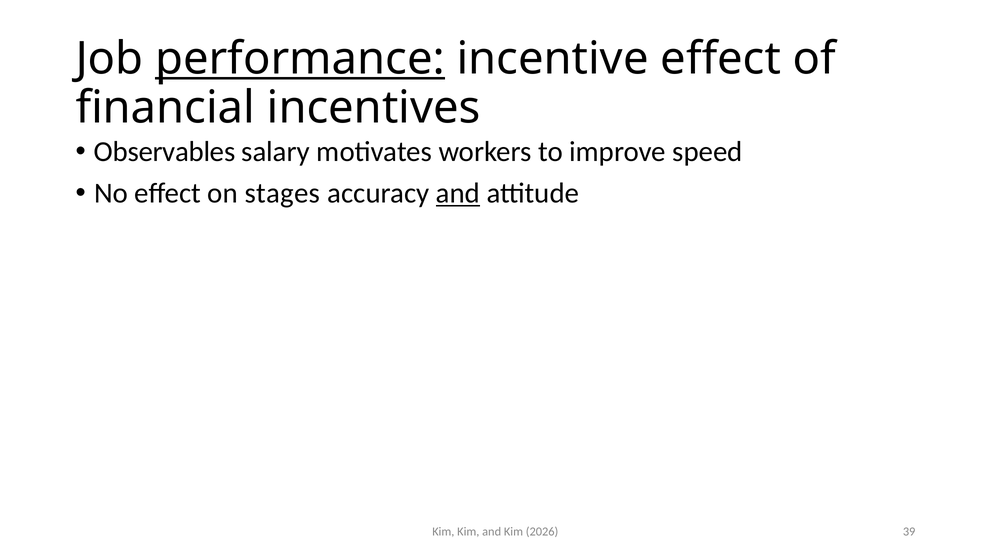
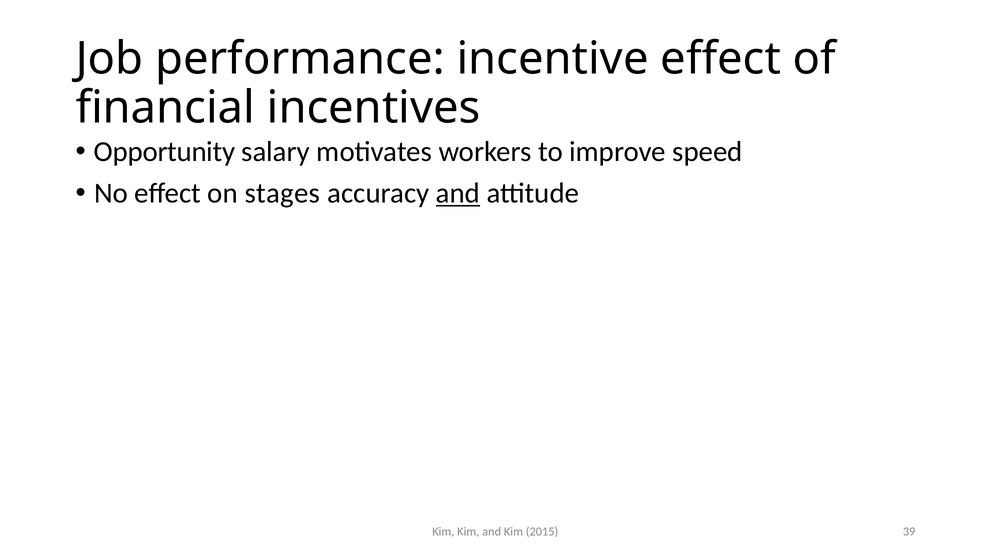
performance underline: present -> none (300, 59)
Observables: Observables -> Opportunity (165, 152)
2026: 2026 -> 2015 (542, 532)
